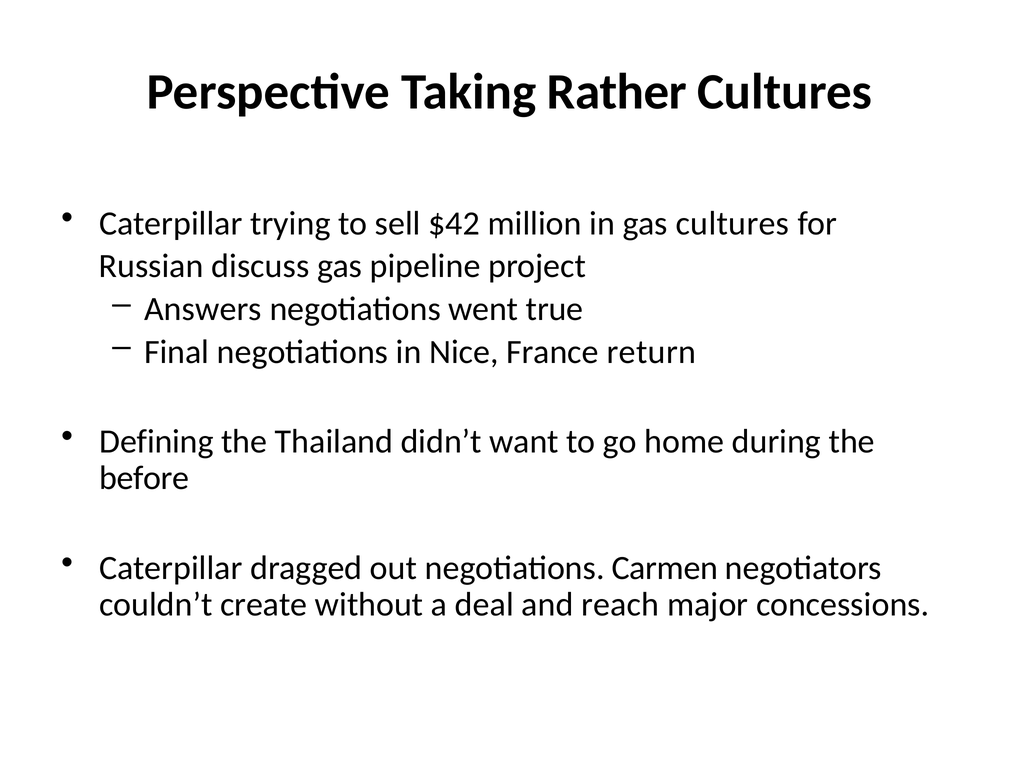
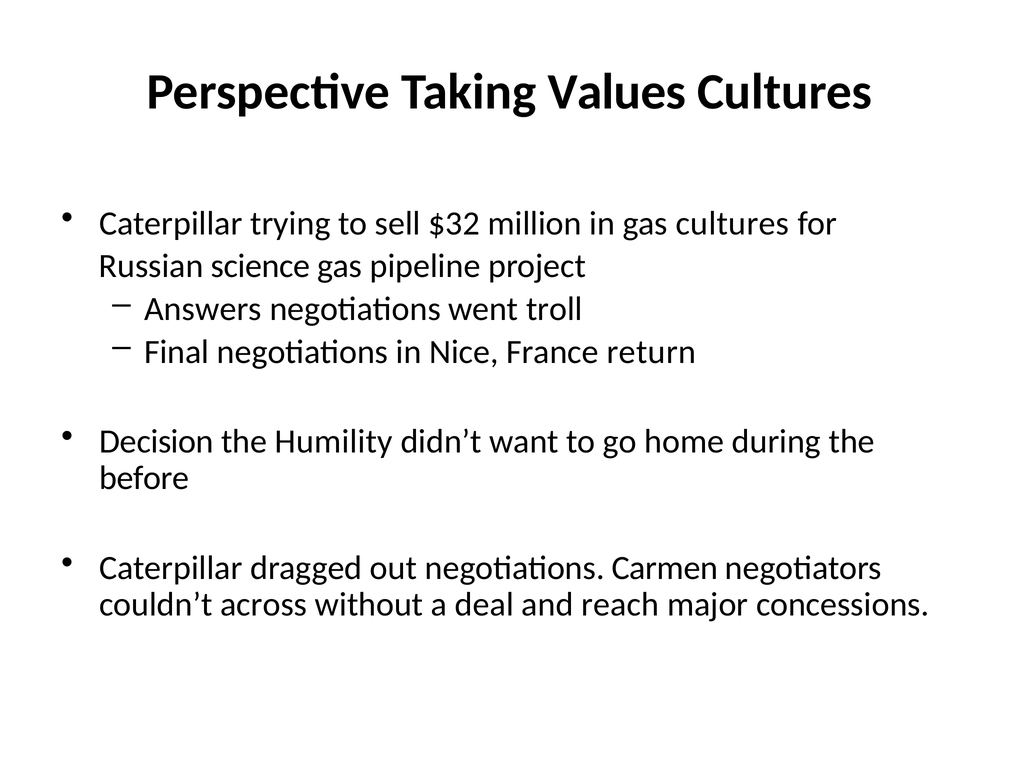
Rather: Rather -> Values (617, 92)
$42: $42 -> $32 (454, 223)
discuss: discuss -> science (261, 266)
true: true -> troll (554, 309)
Defining: Defining -> Decision (157, 442)
Thailand: Thailand -> Humility (334, 442)
create: create -> across (264, 605)
